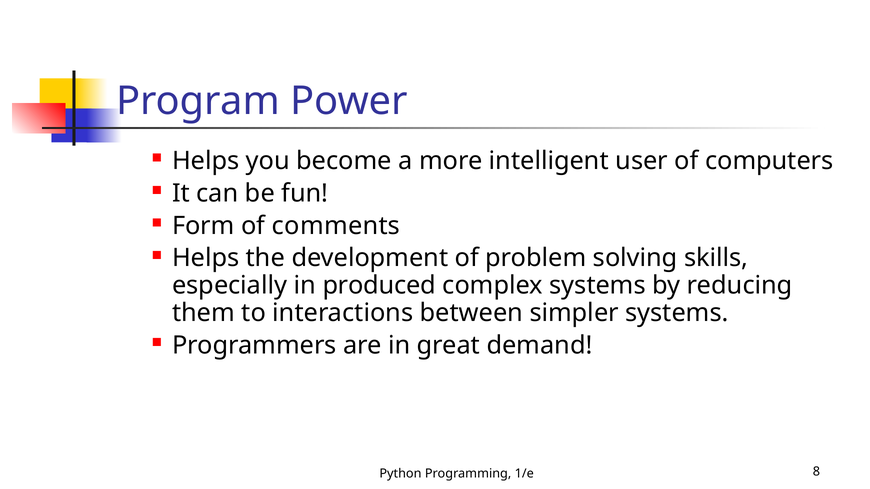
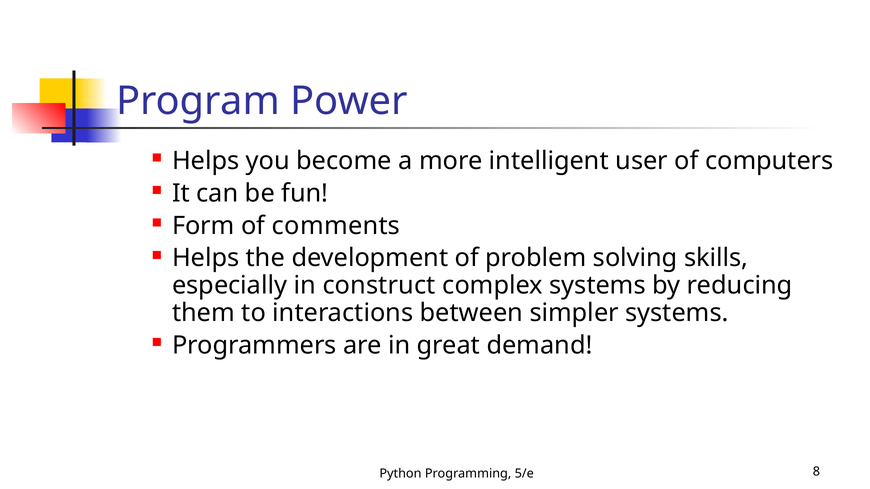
produced: produced -> construct (379, 286)
1/e: 1/e -> 5/e (524, 474)
